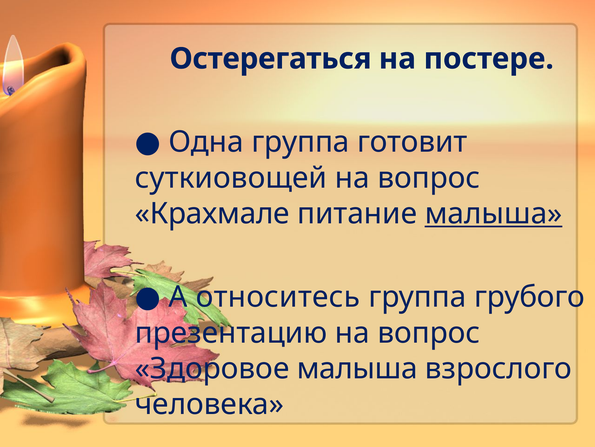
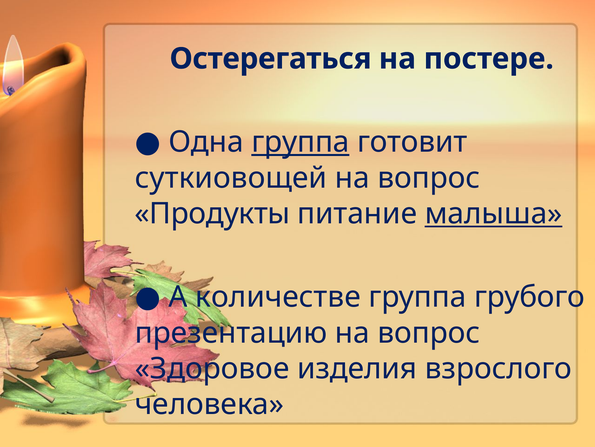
группа underline: none -> present (300, 142)
Крахмале: Крахмале -> Продукты (212, 213)
относитесь: относитесь -> количестве (278, 297)
Здоровое малыша: малыша -> изделия (357, 368)
